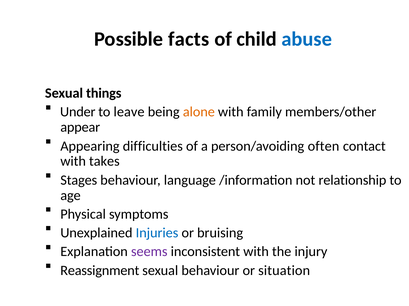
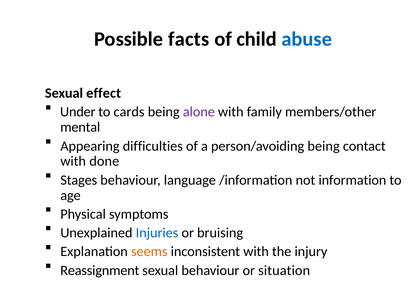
things: things -> effect (104, 93)
leave: leave -> cards (129, 112)
alone colour: orange -> purple (199, 112)
appear: appear -> mental (80, 128)
person/avoiding often: often -> being (324, 146)
takes: takes -> done (104, 162)
relationship: relationship -> information (352, 181)
seems colour: purple -> orange (149, 252)
